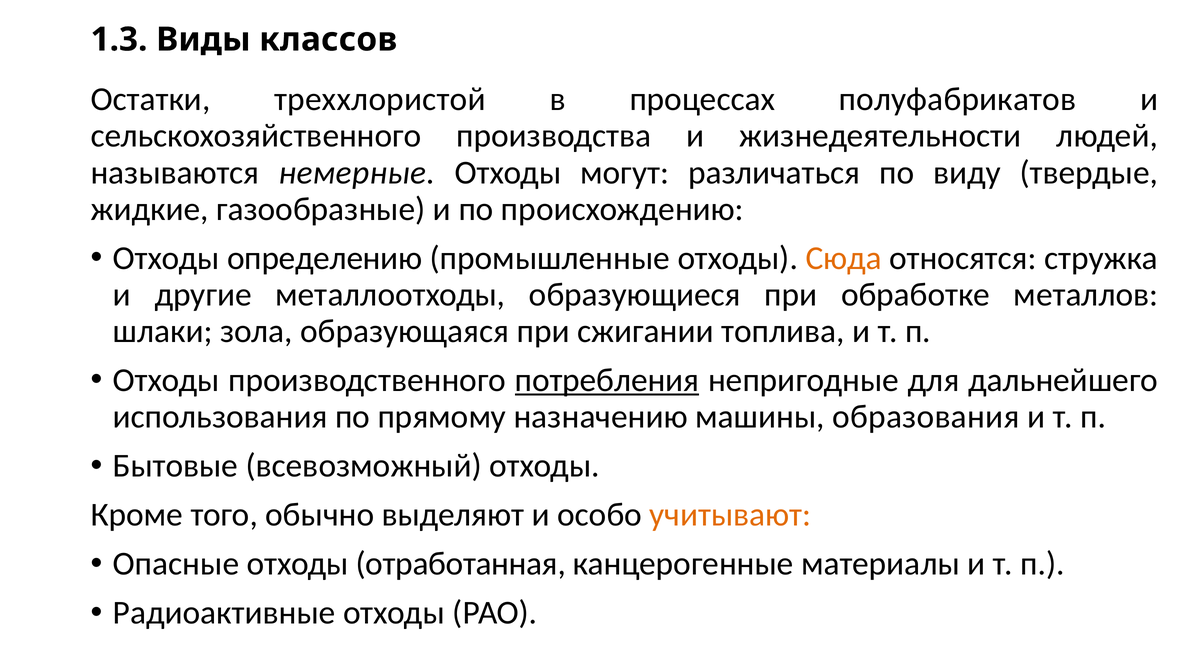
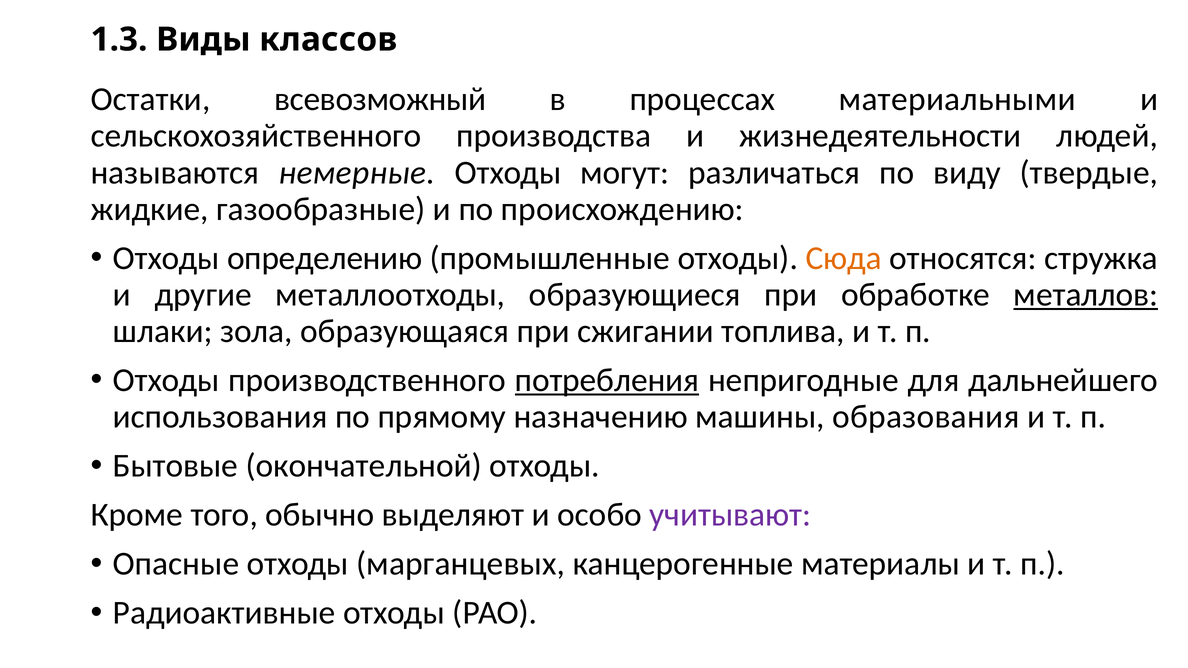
треххлористой: треххлористой -> всевозможный (380, 99)
полуфабрикатов: полуфабрикатов -> материальными (957, 99)
металлов underline: none -> present (1086, 295)
всевозможный: всевозможный -> окончательной (364, 466)
учитывают colour: orange -> purple (730, 515)
отработанная: отработанная -> марганцевых (461, 564)
